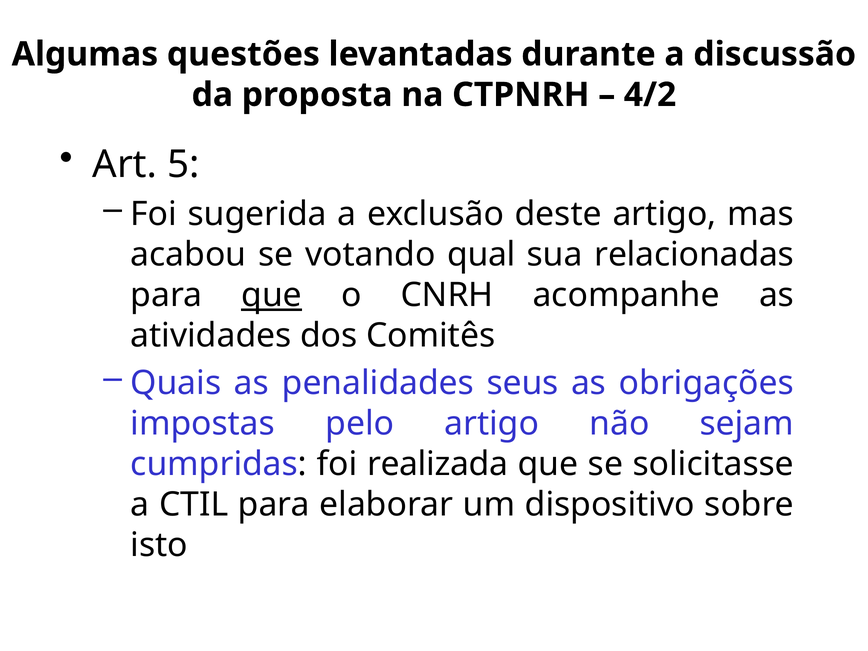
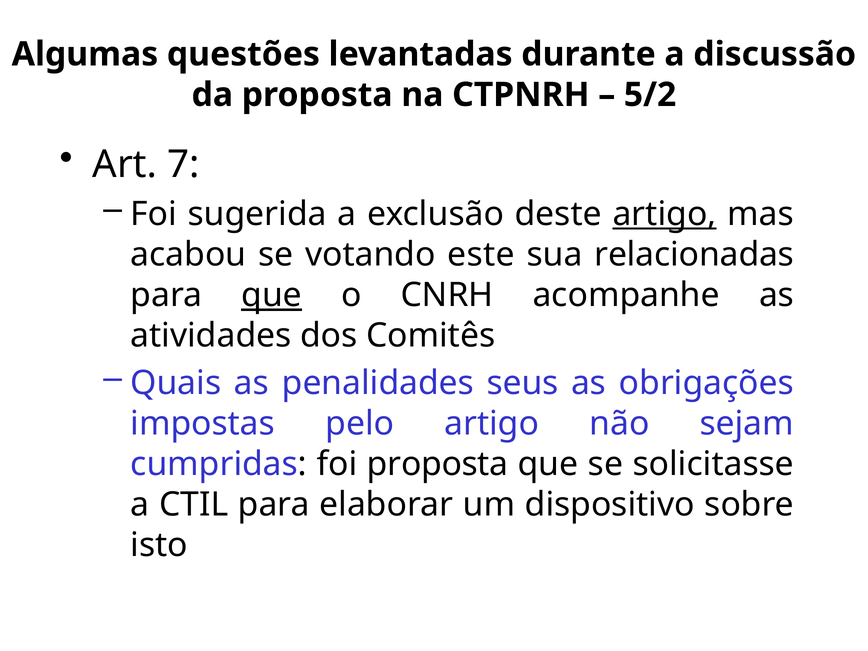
4/2: 4/2 -> 5/2 (650, 95)
5: 5 -> 7 (184, 164)
artigo underline: none -> present (665, 214)
qual: qual -> este (481, 255)
foi realizada: realizada -> proposta (438, 464)
